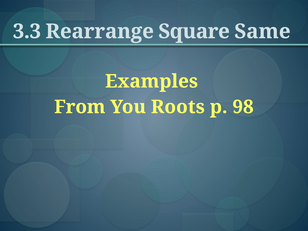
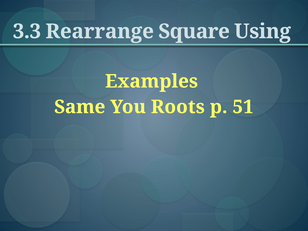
Same: Same -> Using (263, 31)
From: From -> Same (80, 107)
98: 98 -> 51 (243, 107)
